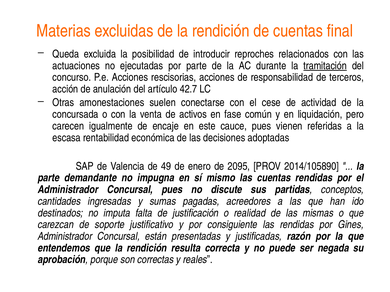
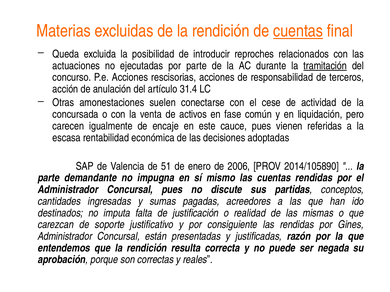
cuentas underline: none -> present (298, 31)
42.7: 42.7 -> 31.4 (188, 89)
49: 49 -> 51 (166, 167)
2095: 2095 -> 2006 (239, 167)
